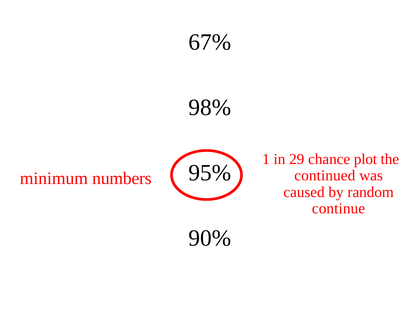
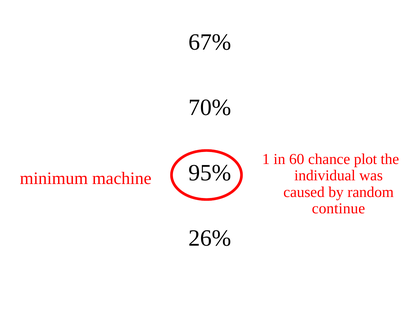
98%: 98% -> 70% (210, 108)
29: 29 -> 60 (297, 159)
continued: continued -> individual (325, 176)
numbers: numbers -> machine (122, 178)
90%: 90% -> 26% (210, 238)
